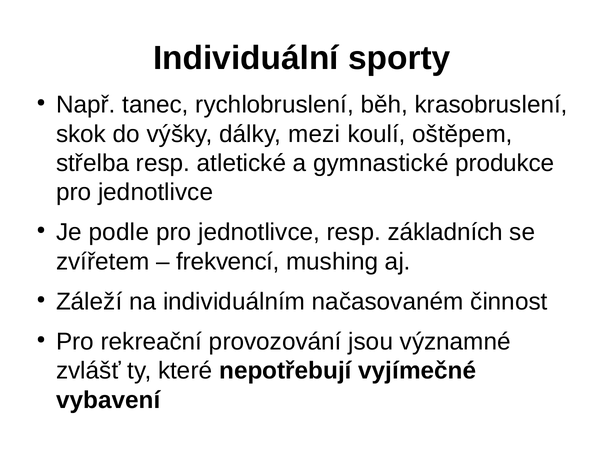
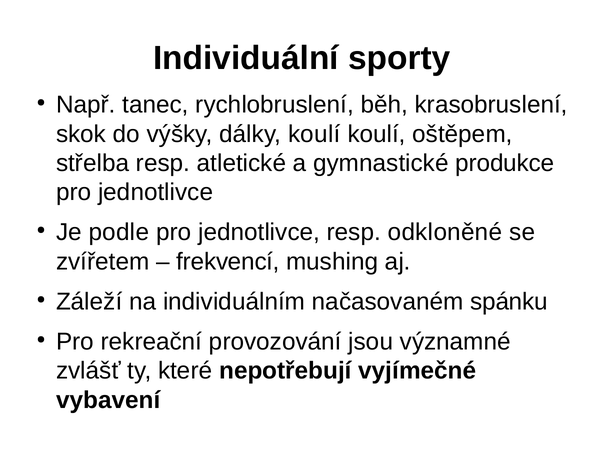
dálky mezi: mezi -> koulí (314, 134)
základních: základních -> odkloněné (445, 232)
činnost: činnost -> spánku (509, 302)
